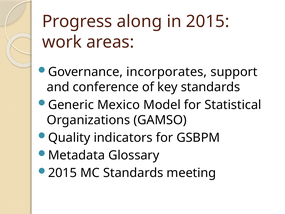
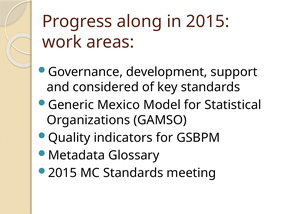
incorporates: incorporates -> development (167, 72)
conference: conference -> considered (106, 87)
